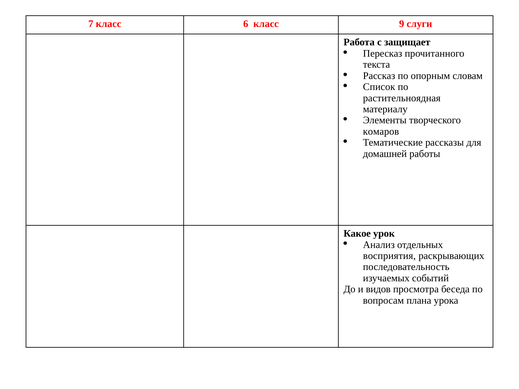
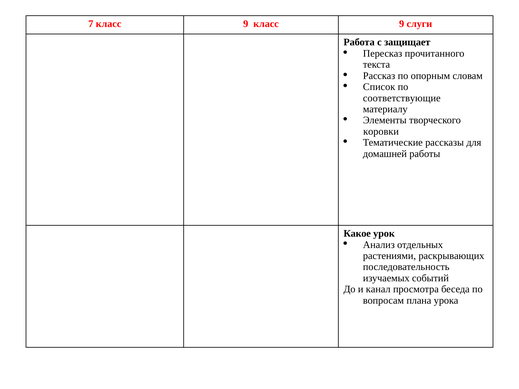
7 класс 6: 6 -> 9 (246, 24)
растительноядная: растительноядная -> соответствующие (402, 98)
комаров: комаров -> коровки (381, 132)
восприятия: восприятия -> растениями (389, 256)
видов: видов -> канал (378, 289)
